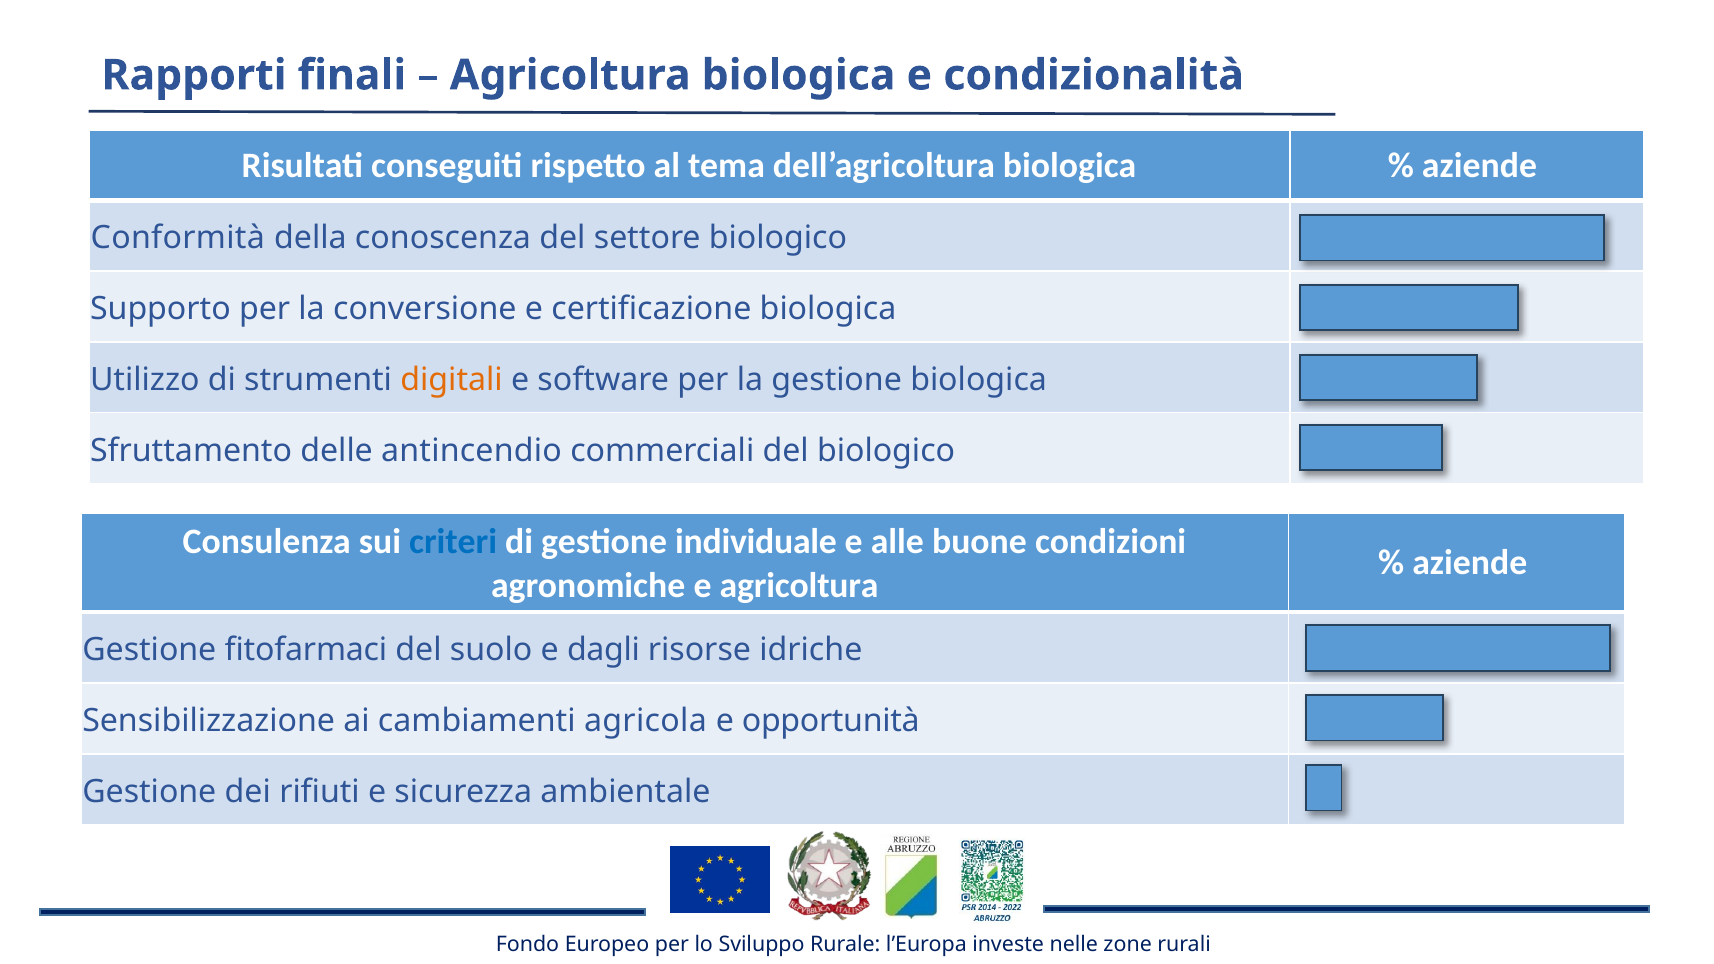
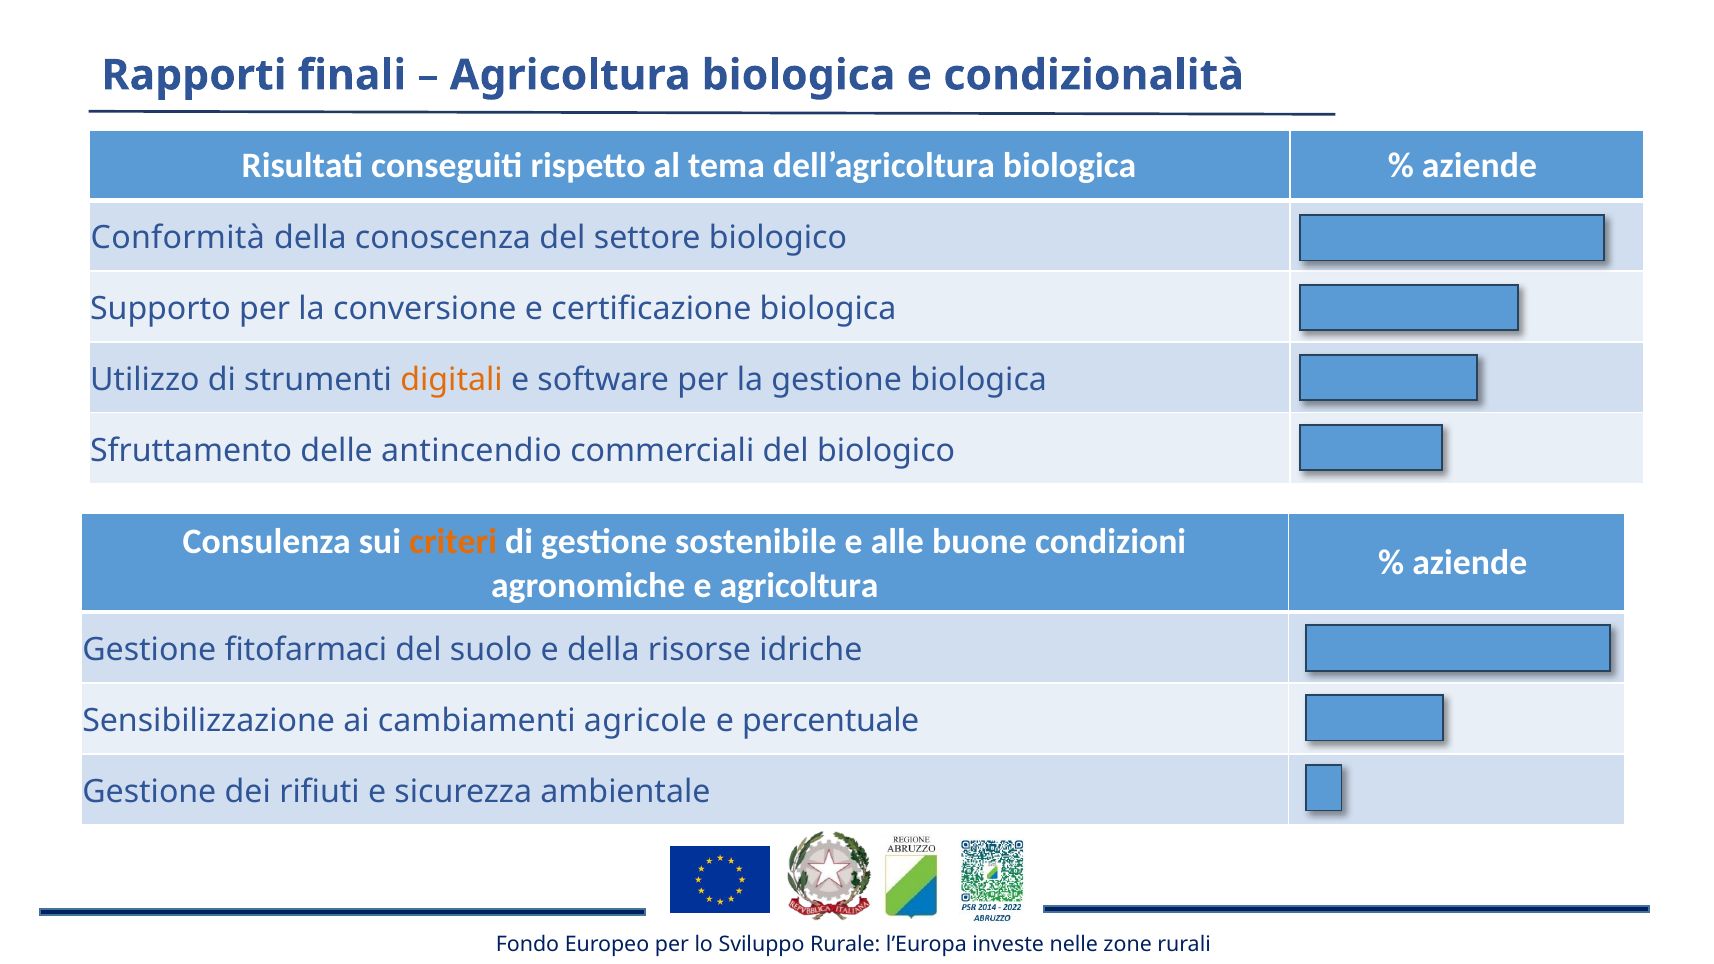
criteri colour: blue -> orange (453, 542)
individuale: individuale -> sostenibile (756, 542)
e dagli: dagli -> della (603, 650)
agricola: agricola -> agricole (645, 721)
opportunità: opportunità -> percentuale (831, 721)
